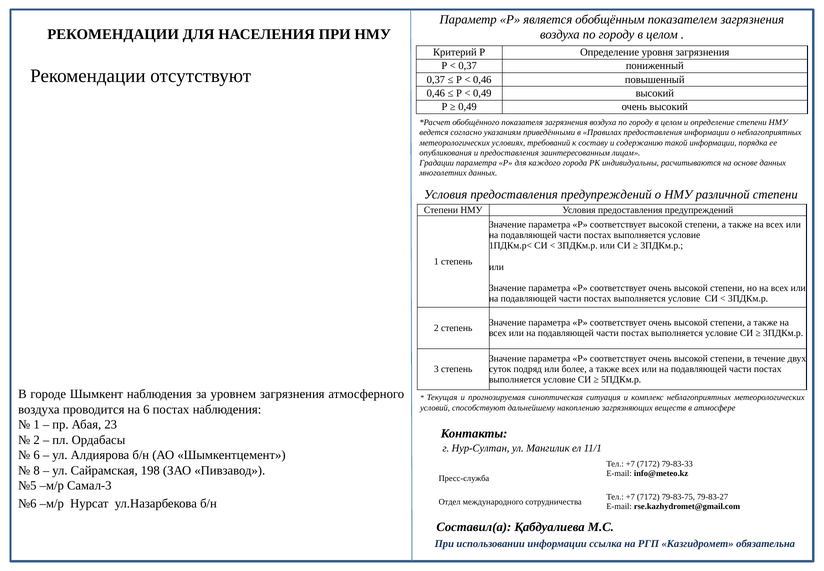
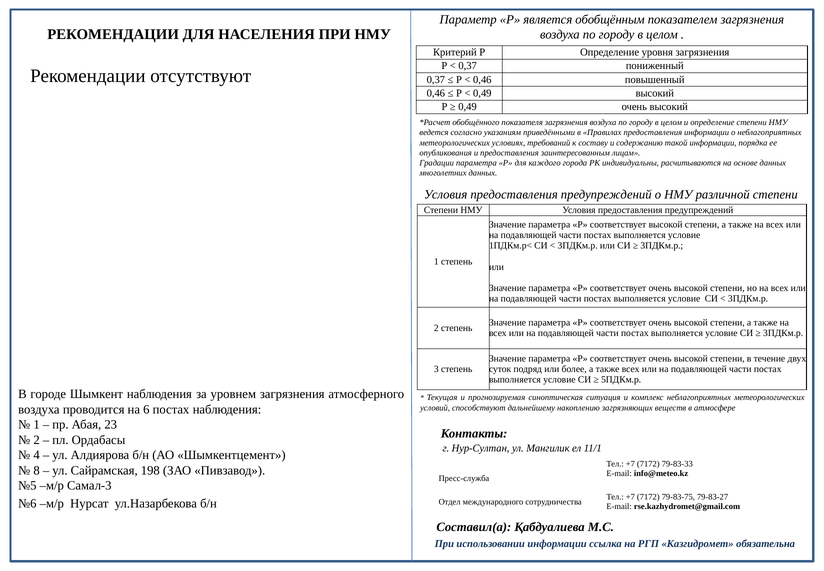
6: 6 -> 4 (37, 455)
